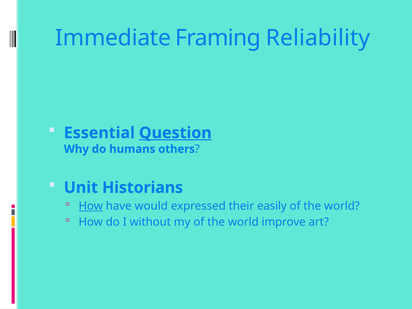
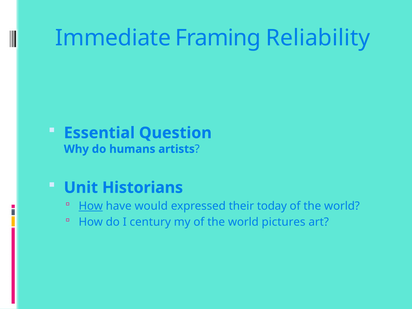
Question underline: present -> none (175, 133)
others: others -> artists (177, 149)
easily: easily -> today (272, 206)
without: without -> century (150, 222)
improve: improve -> pictures (284, 222)
